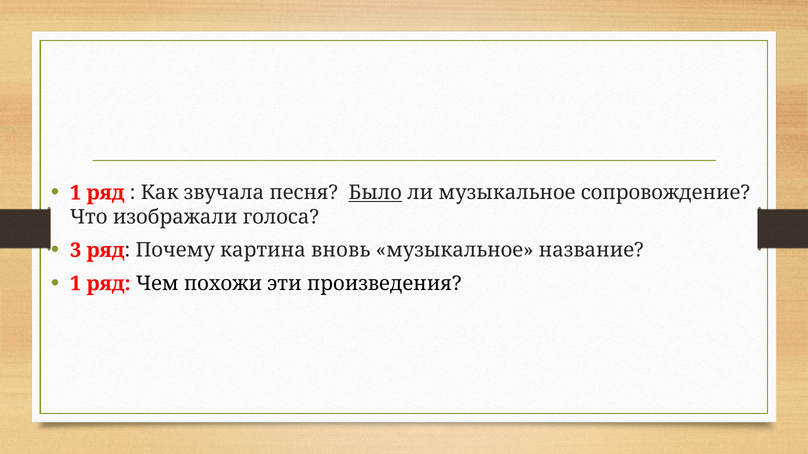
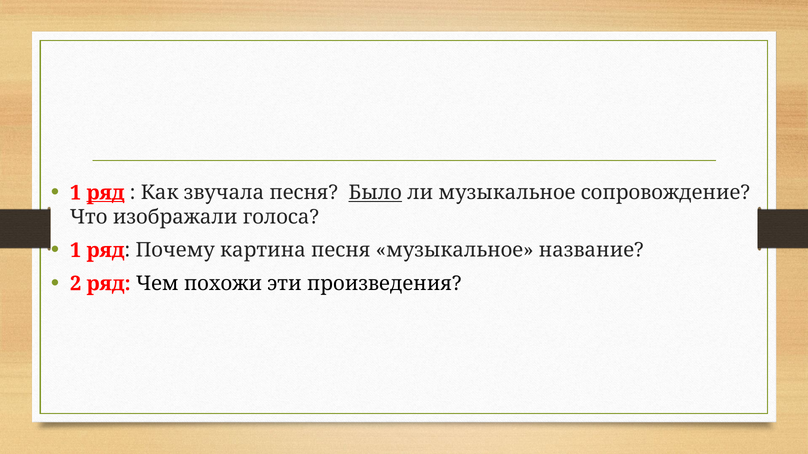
ряд underline: none -> present (106, 193)
3: 3 -> 1 (76, 251)
картина вновь: вновь -> песня (341, 251)
1: 1 -> 2 (76, 284)
